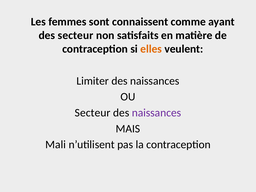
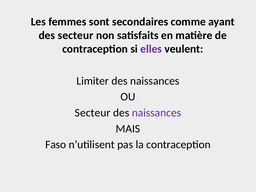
connaissent: connaissent -> secondaires (140, 22)
elles colour: orange -> purple (151, 49)
Mali: Mali -> Faso (56, 145)
